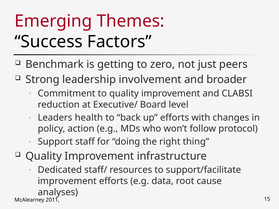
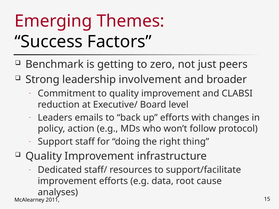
health: health -> emails (89, 118)
